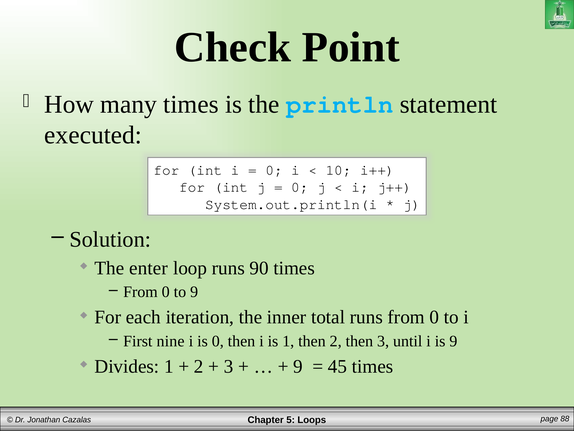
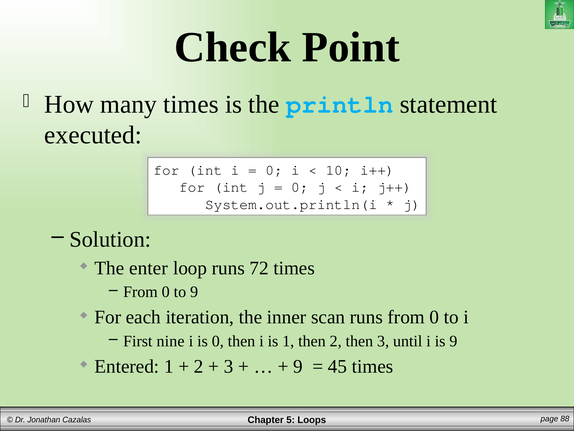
90: 90 -> 72 (259, 268)
total: total -> scan (328, 317)
Divides: Divides -> Entered (127, 366)
